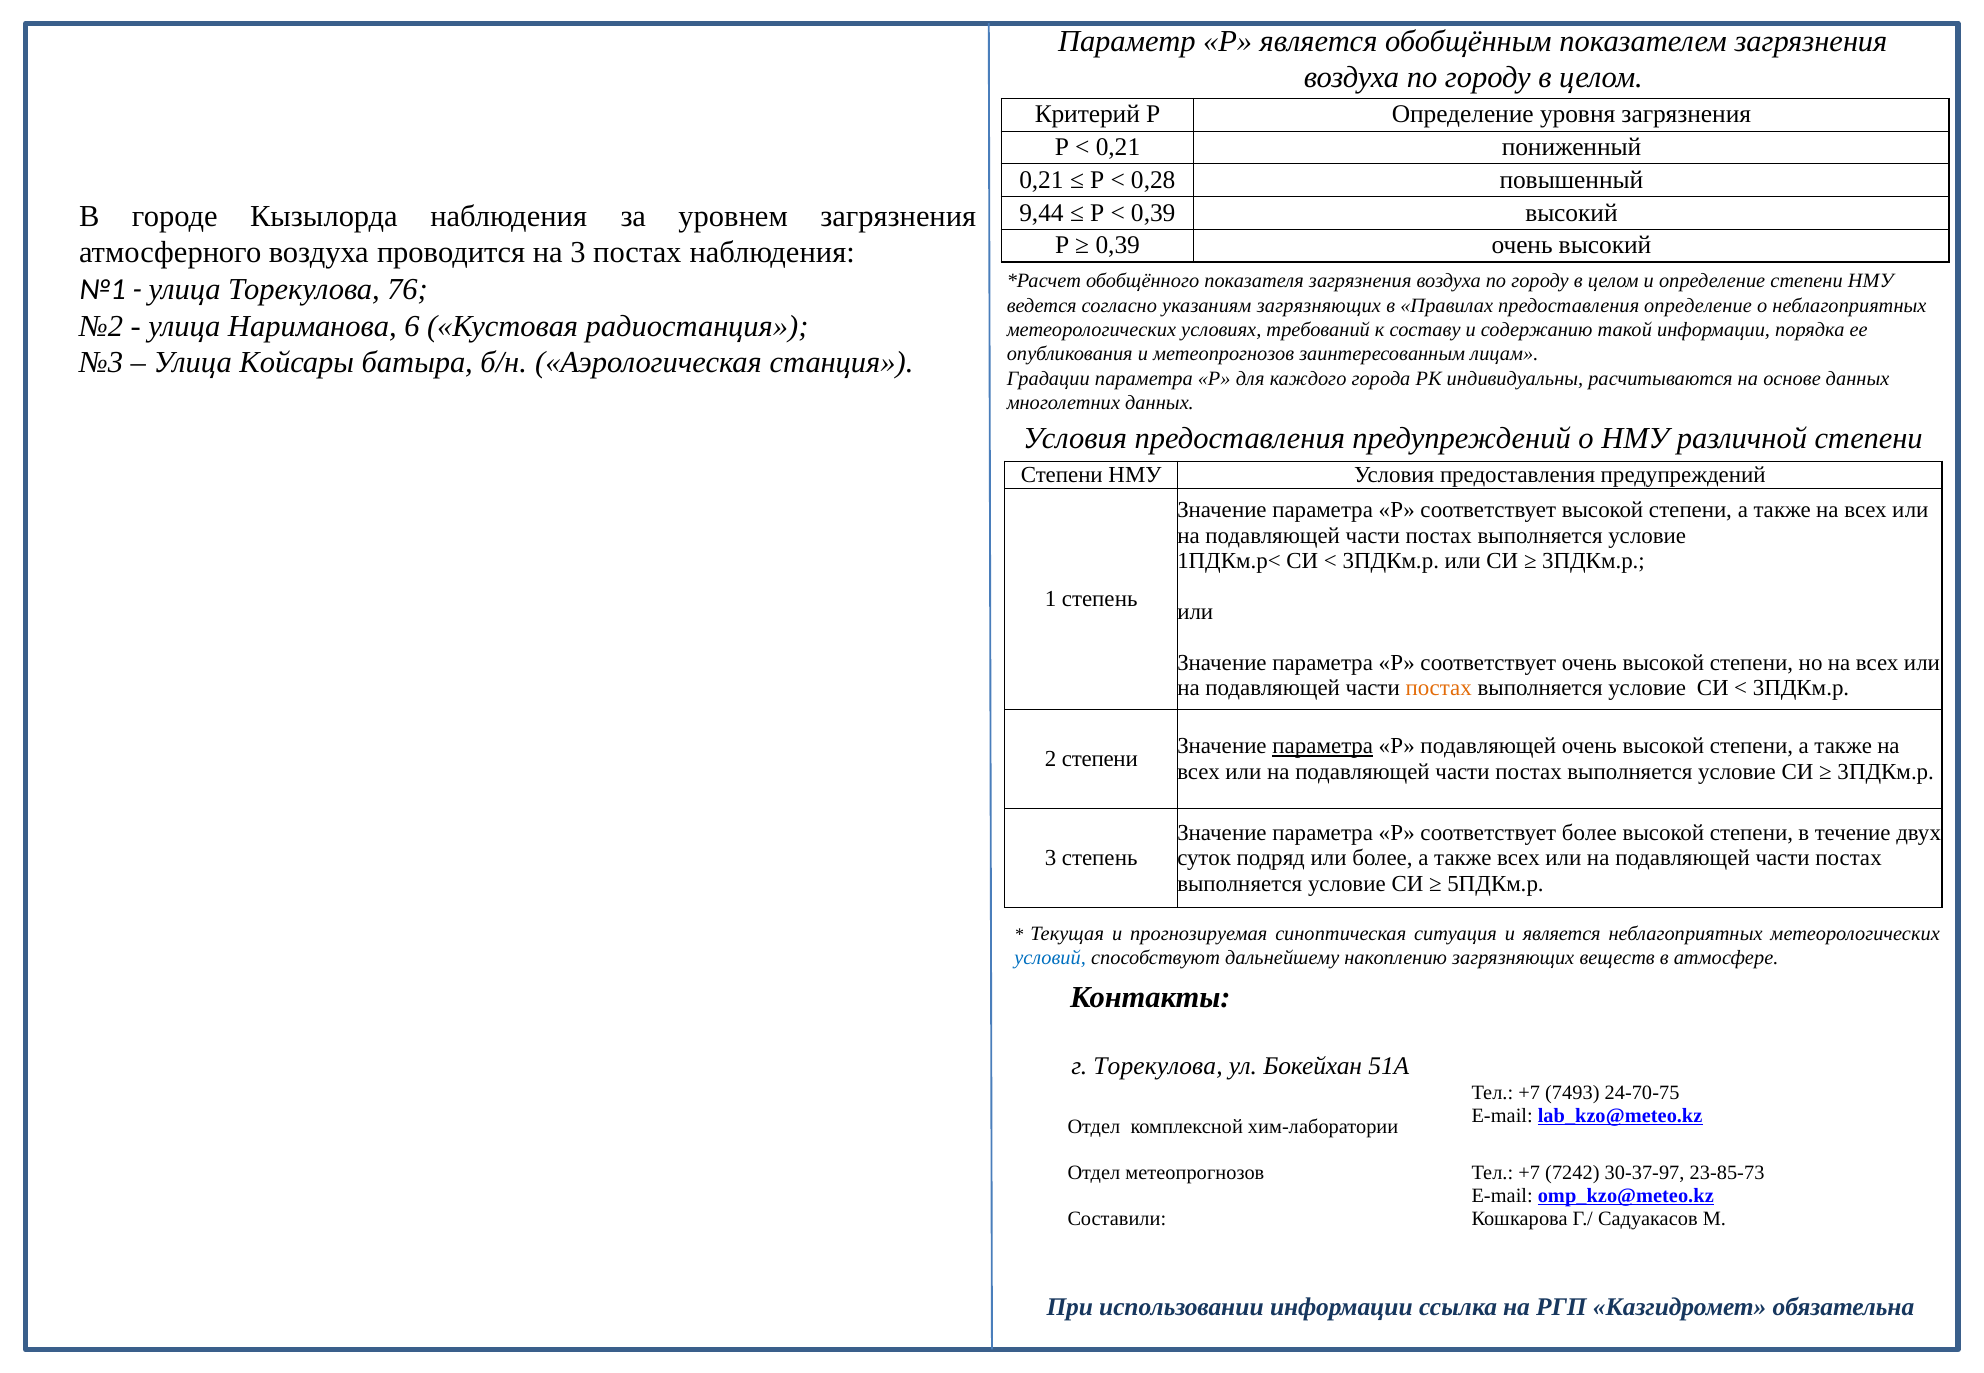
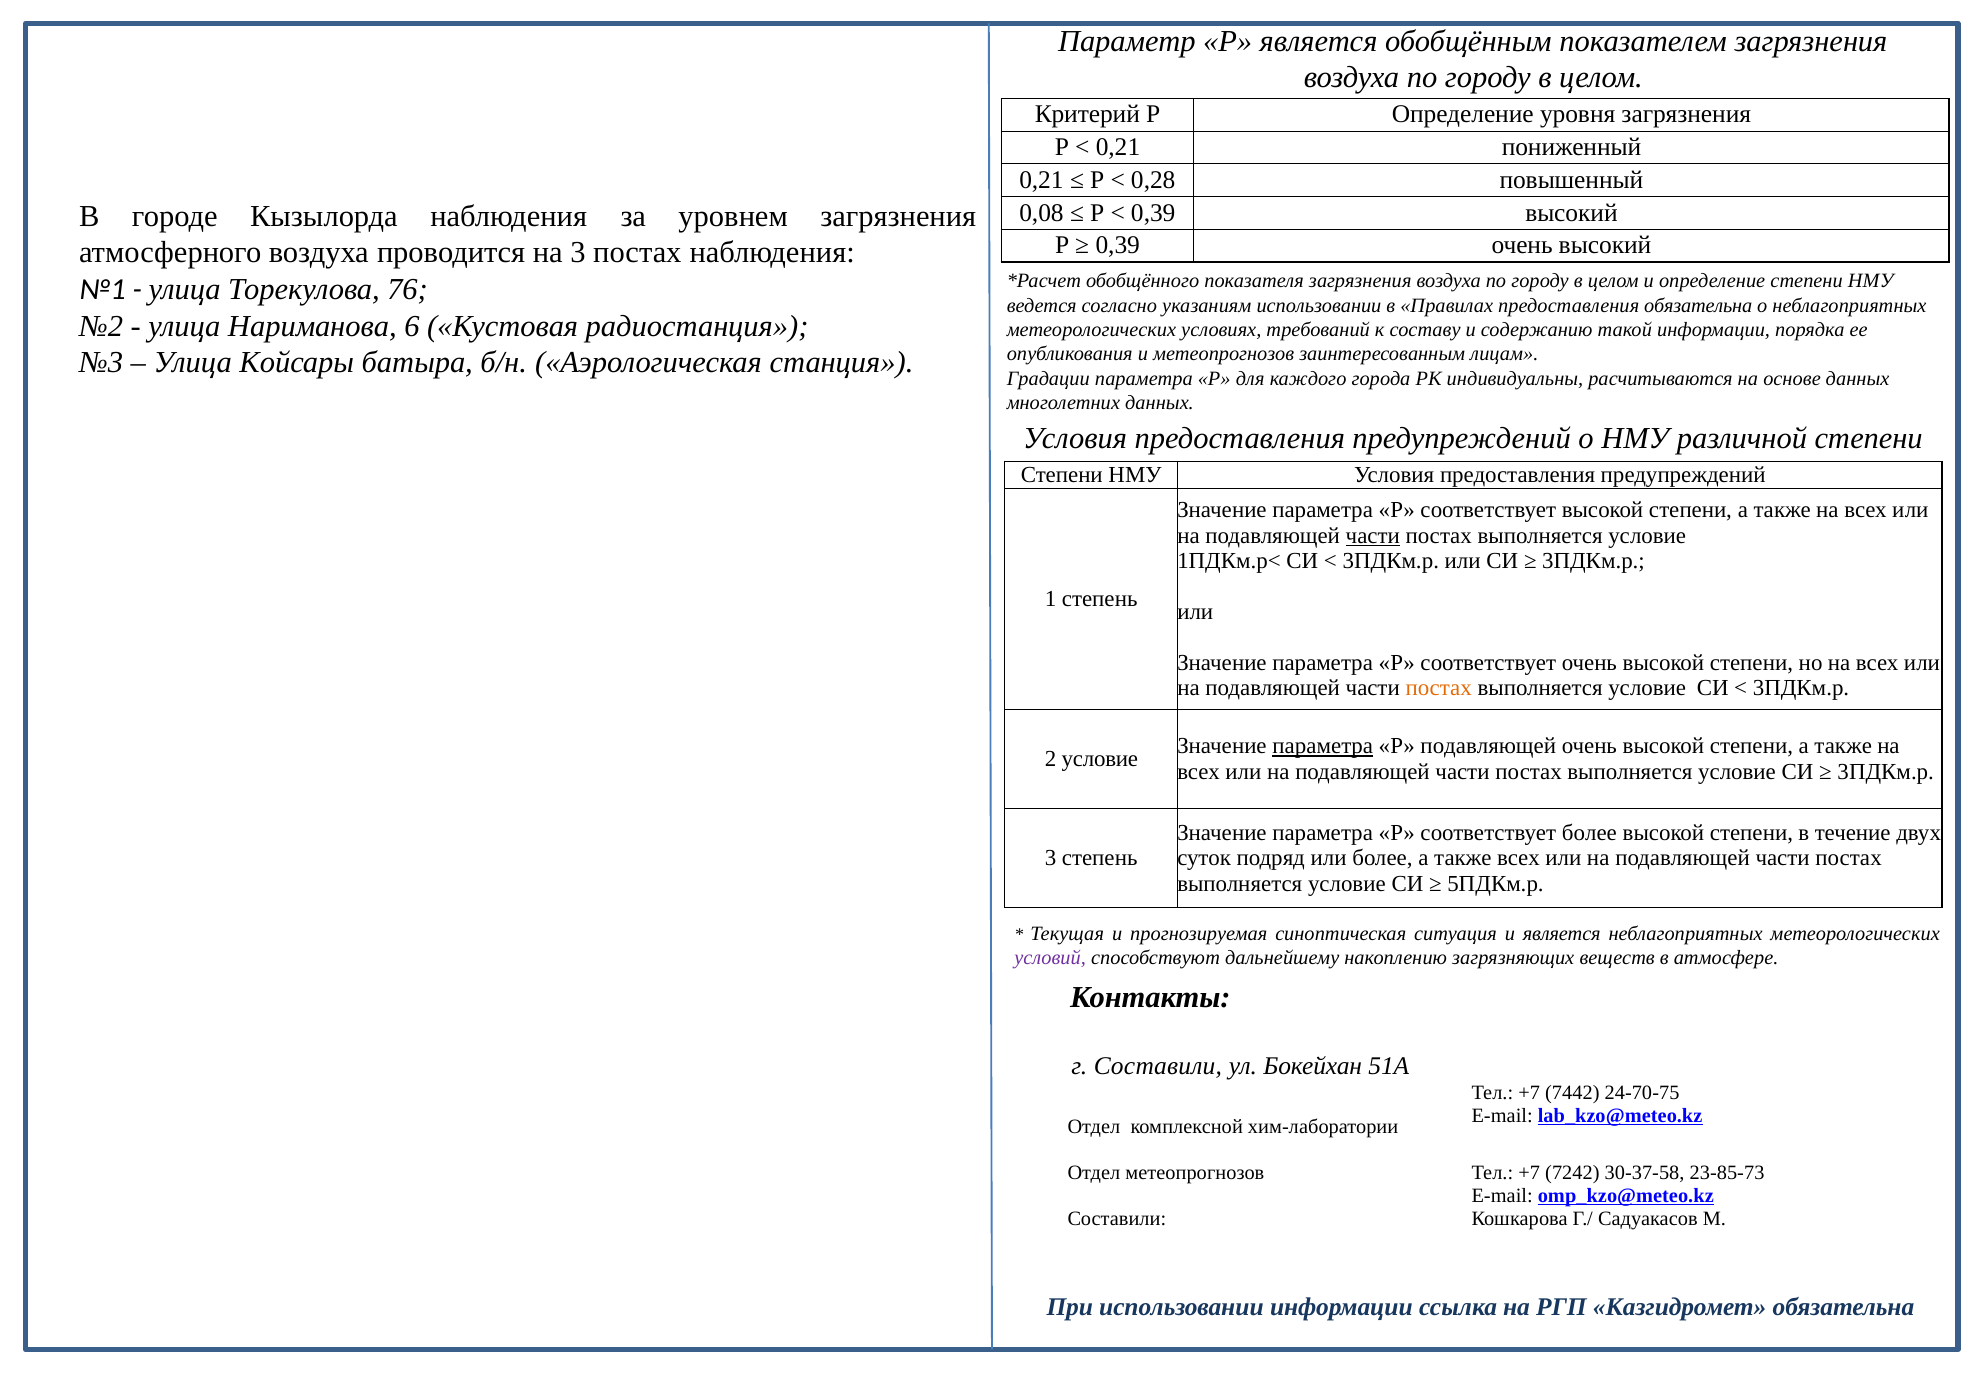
9,44: 9,44 -> 0,08 (1041, 213)
указаниям загрязняющих: загрязняющих -> использовании (1319, 306)
предоставления определение: определение -> обязательна (1698, 306)
части underline: none -> present (1373, 536)
2 степени: степени -> условие (1100, 759)
условий colour: blue -> purple (1050, 959)
г Торекулова: Торекулова -> Составили (1158, 1067)
7493: 7493 -> 7442 (1572, 1093)
30-37-97: 30-37-97 -> 30-37-58 (1645, 1174)
